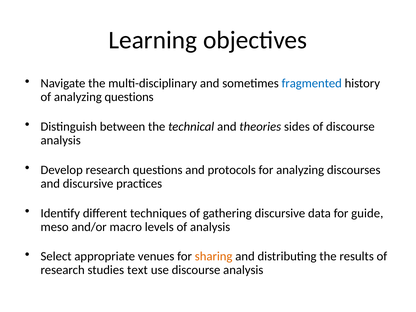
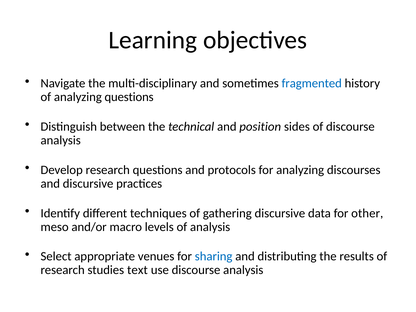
theories: theories -> position (260, 127)
guide: guide -> other (367, 213)
sharing colour: orange -> blue (214, 256)
